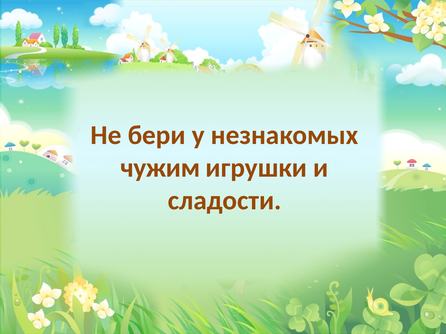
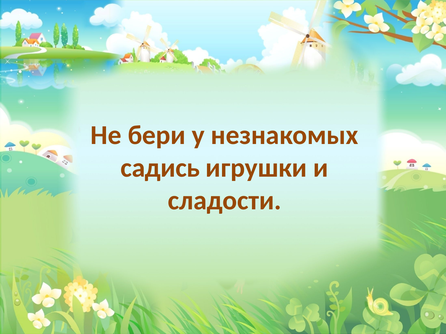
чужим: чужим -> садись (160, 168)
